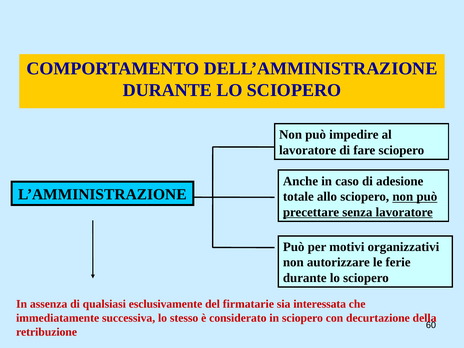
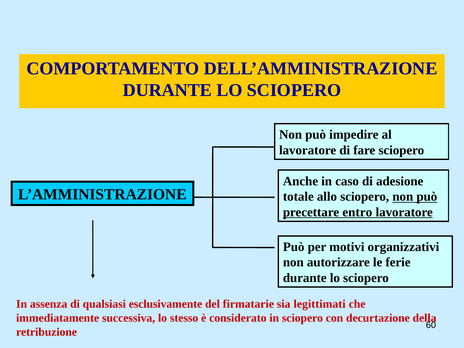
senza: senza -> entro (357, 212)
interessata: interessata -> legittimati (320, 304)
